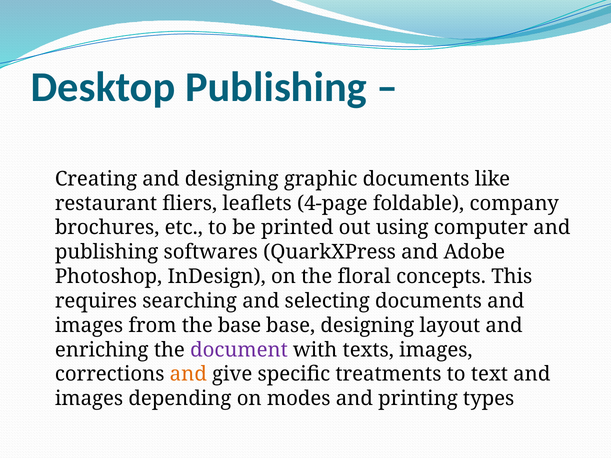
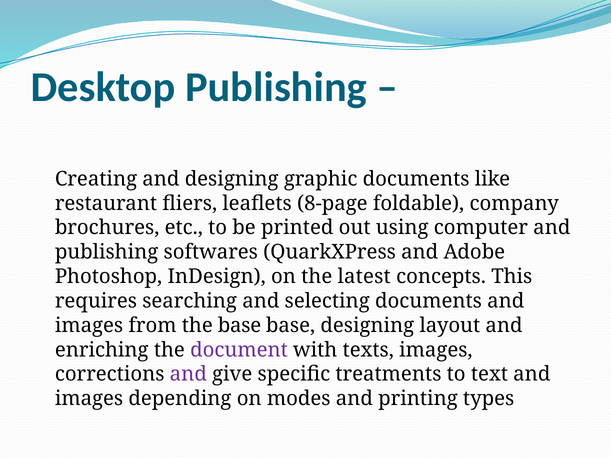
4-page: 4-page -> 8-page (332, 203)
floral: floral -> latest (364, 277)
and colour: orange -> purple (188, 374)
